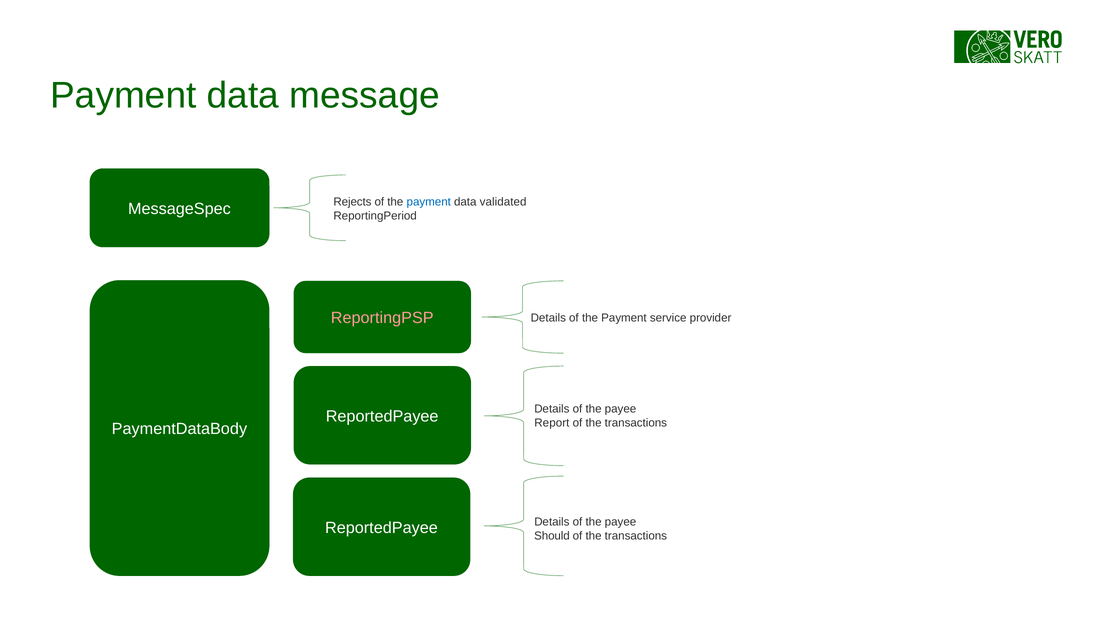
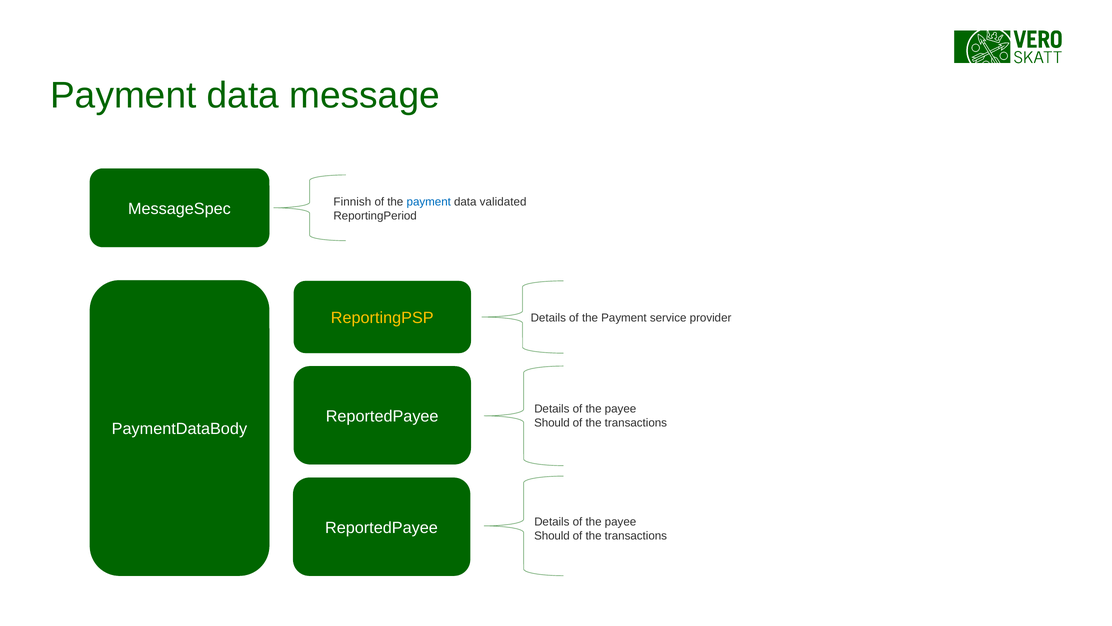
Rejects: Rejects -> Finnish (352, 202)
ReportingPSP colour: pink -> yellow (382, 318)
Report: Report -> Should (552, 423)
